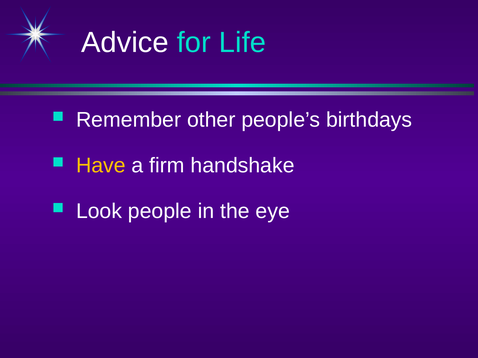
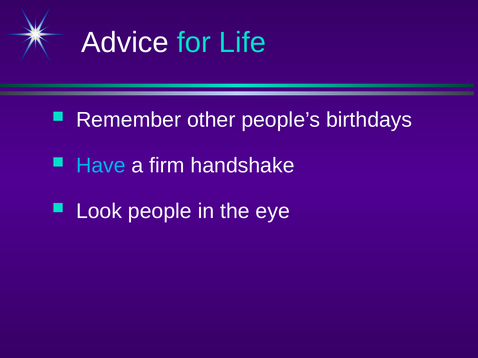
Have colour: yellow -> light blue (101, 166)
